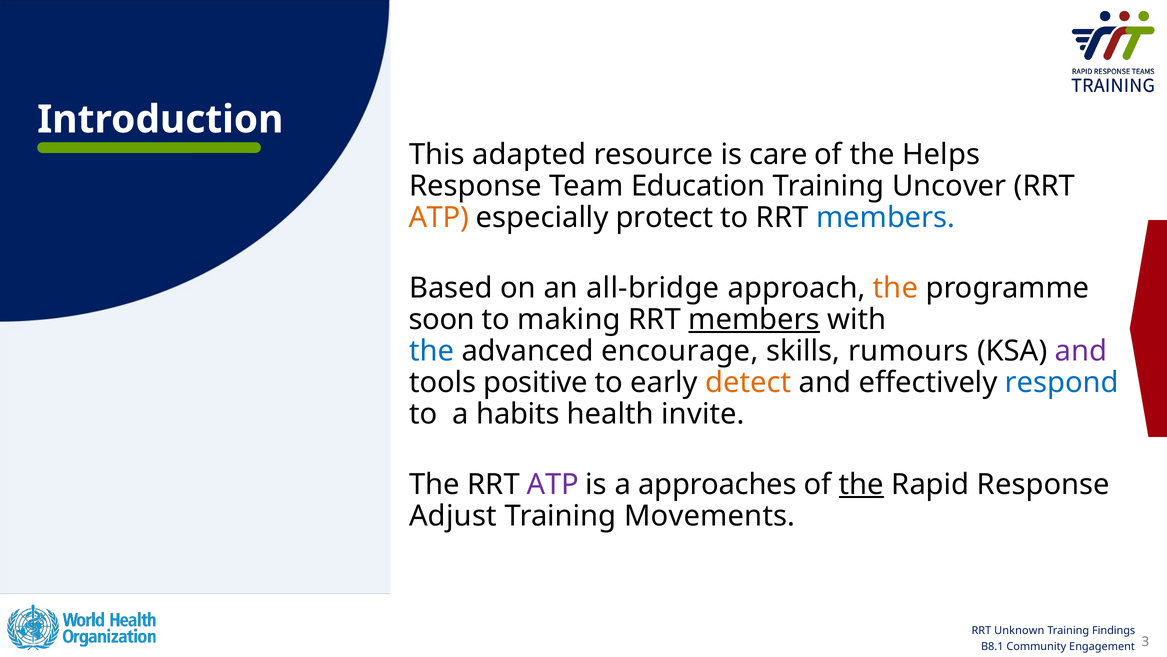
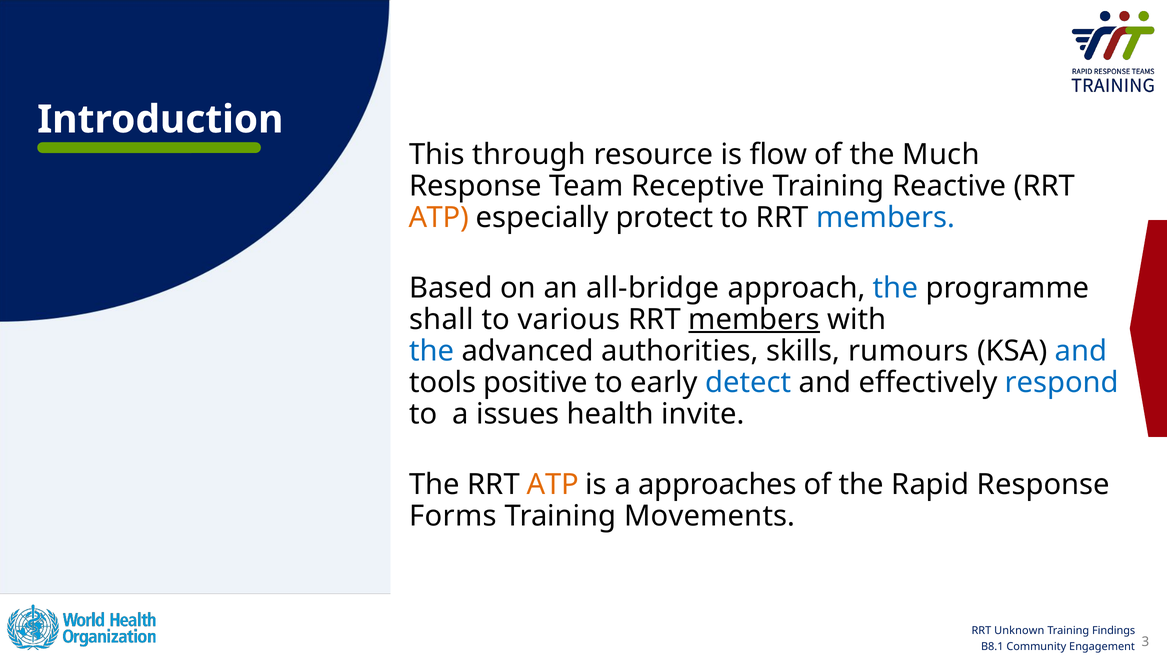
adapted: adapted -> through (529, 154)
care: care -> flow (778, 154)
Helps: Helps -> Much (941, 154)
Education: Education -> Receptive (698, 186)
Uncover: Uncover -> Reactive (949, 186)
the colour: orange -> blue (895, 288)
soon: soon -> shall (441, 319)
making: making -> various (569, 319)
encourage: encourage -> authorities (680, 351)
and colour: purple -> blue (1081, 351)
detect colour: orange -> blue (748, 382)
habits: habits -> issues (518, 414)
ATP colour: purple -> orange (553, 484)
the underline: present -> none (861, 484)
Adjust: Adjust -> Forms (453, 515)
